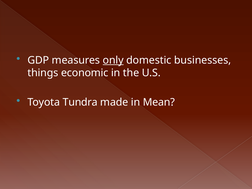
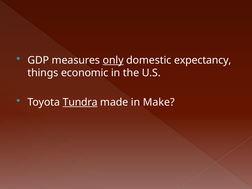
businesses: businesses -> expectancy (203, 60)
Tundra underline: none -> present (80, 102)
Mean: Mean -> Make (159, 102)
